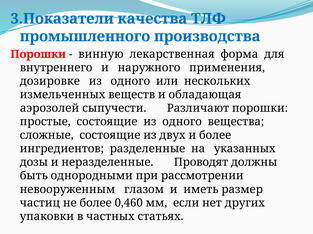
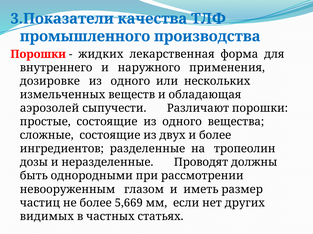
винную: винную -> жидких (101, 54)
указанных: указанных -> тропеолин (245, 149)
0,460: 0,460 -> 5,669 (129, 203)
упаковки: упаковки -> видимых (47, 217)
